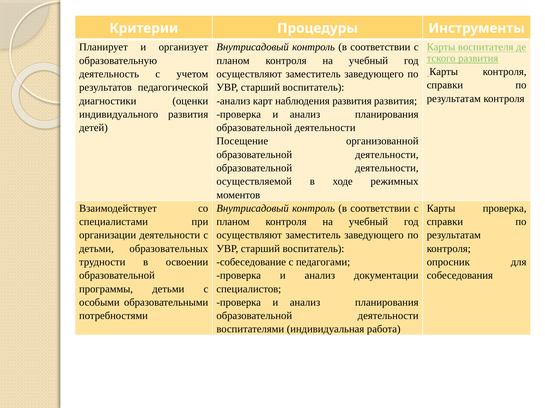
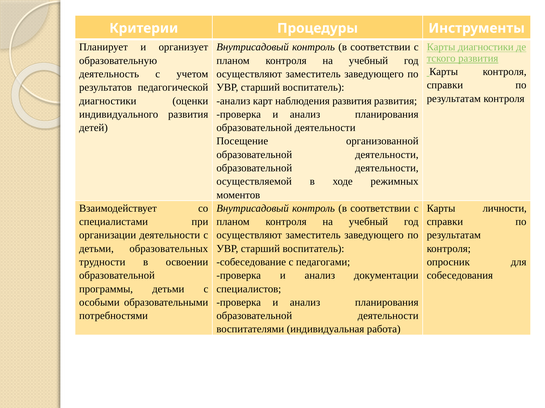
Карты воспитателя: воспитателя -> диагностики (486, 47)
Карты проверка: проверка -> личности (505, 209)
